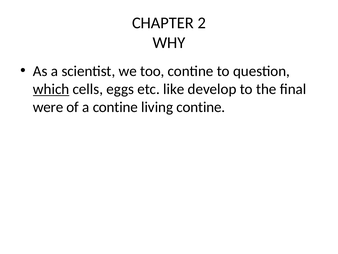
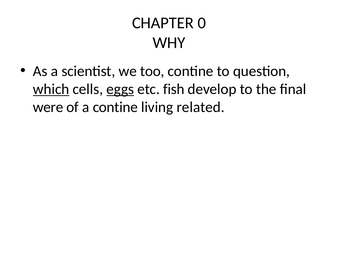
2: 2 -> 0 (202, 23)
eggs underline: none -> present (120, 89)
like: like -> fish (174, 89)
living contine: contine -> related (201, 107)
